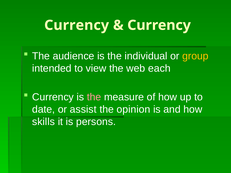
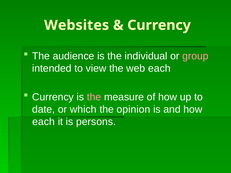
Currency: Currency -> Websites (77, 25)
group colour: yellow -> pink (195, 56)
assist: assist -> which (83, 110)
skills: skills -> each (44, 122)
